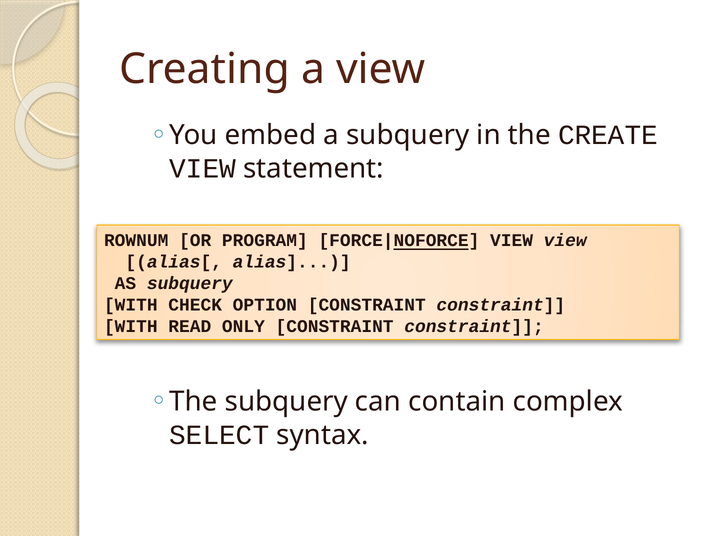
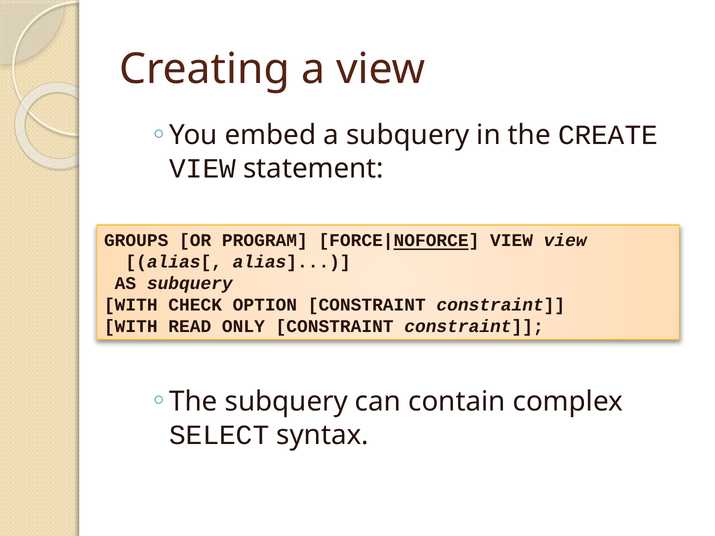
ROWNUM: ROWNUM -> GROUPS (136, 241)
